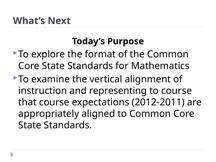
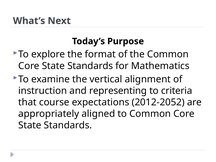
to course: course -> criteria (177, 91)
2012-2011: 2012-2011 -> 2012-2052 (158, 102)
